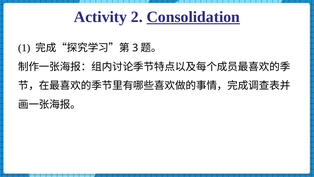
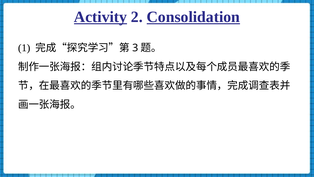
Activity underline: none -> present (100, 17)
